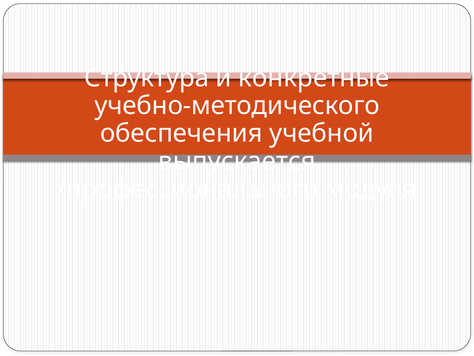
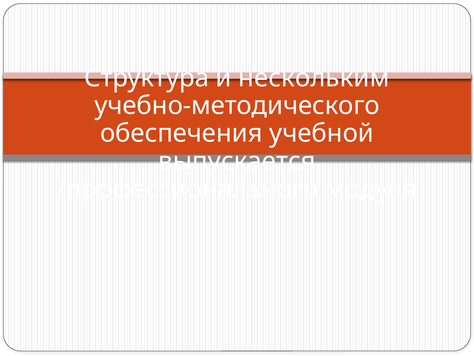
конкретные: конкретные -> нескольким (314, 78)
